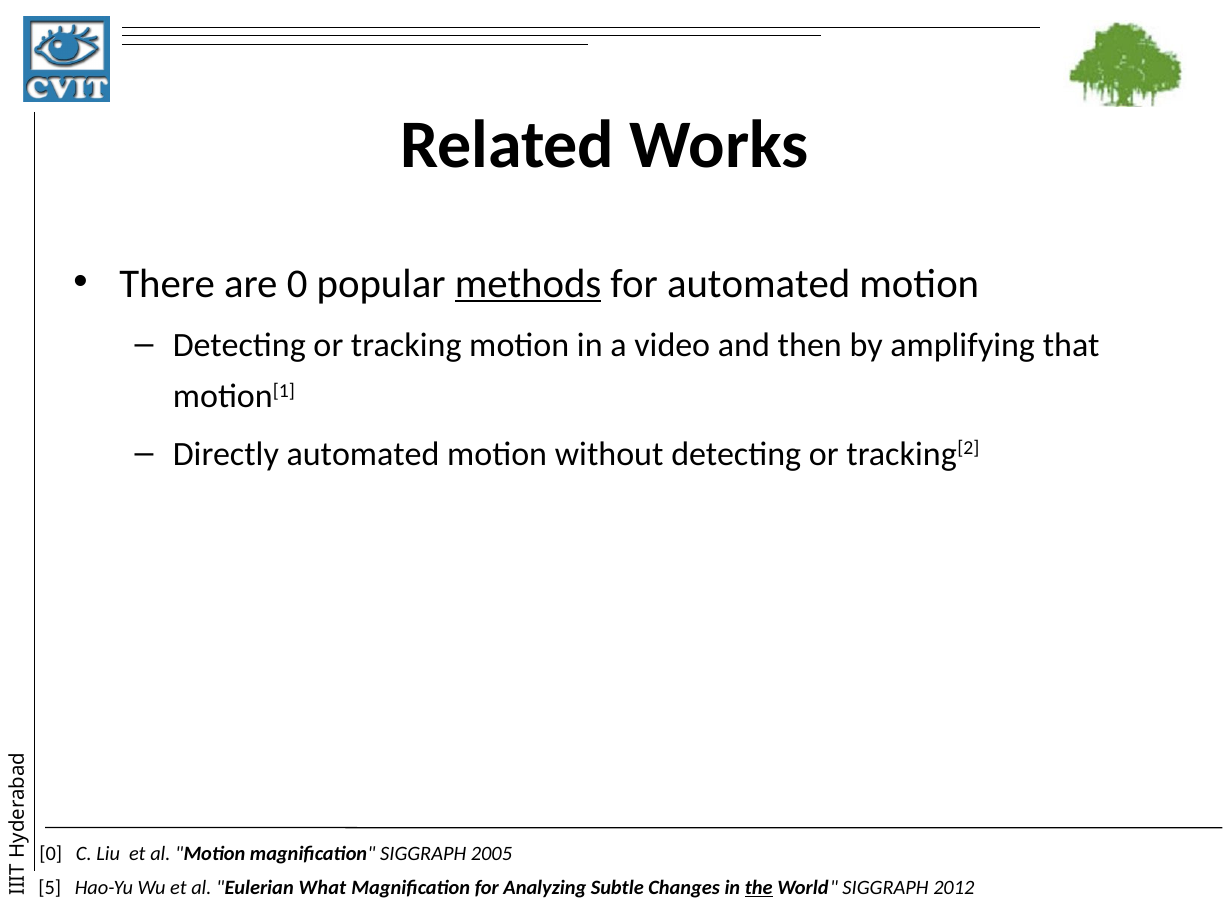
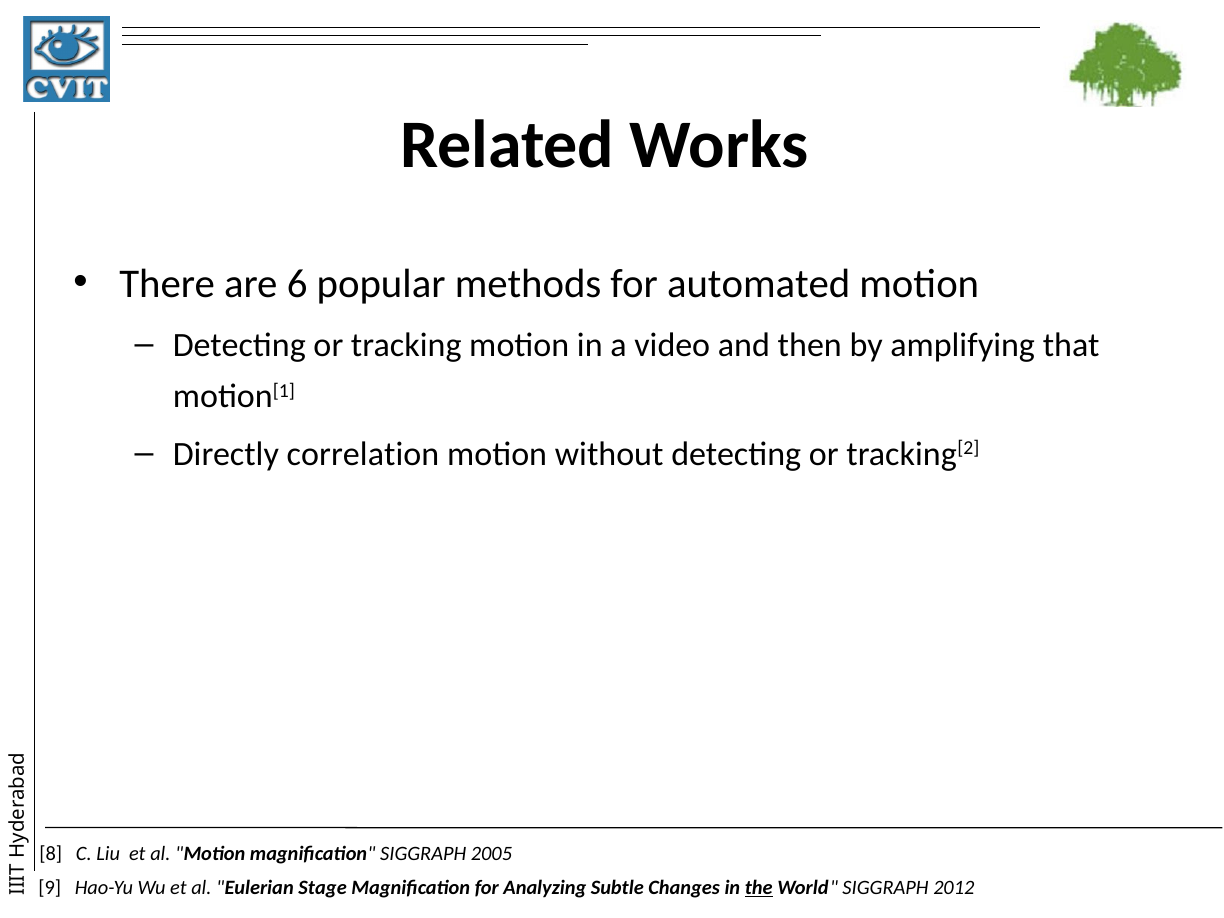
are 0: 0 -> 6 (297, 284)
methods underline: present -> none (528, 284)
Directly automated: automated -> correlation (363, 454)
0: 0 -> 8 (51, 854)
5: 5 -> 9 (50, 888)
What: What -> Stage (323, 888)
